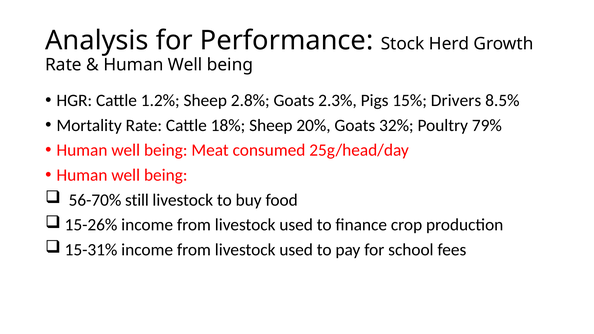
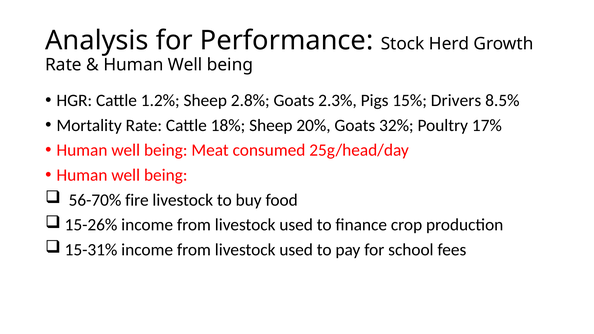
79%: 79% -> 17% (487, 125)
still: still -> fire (137, 200)
